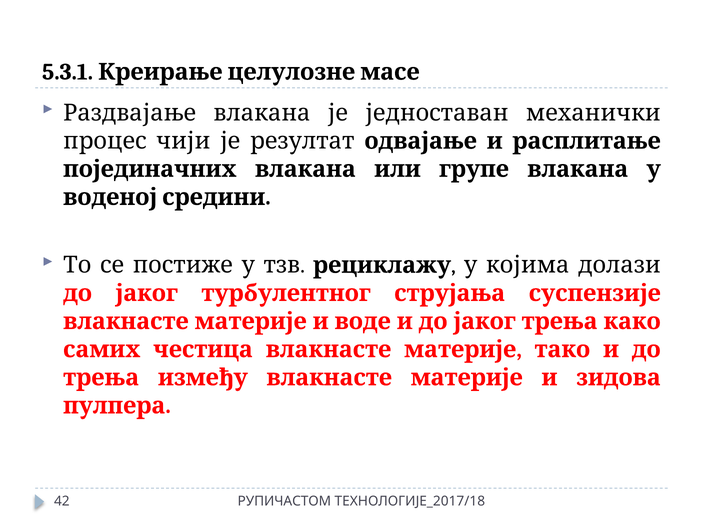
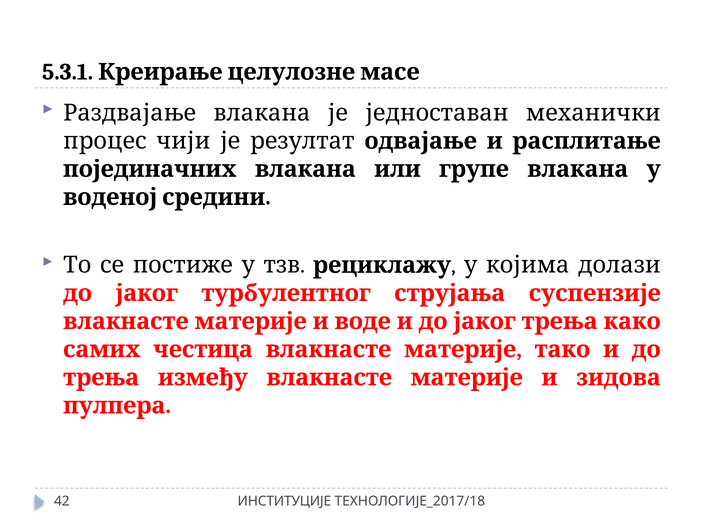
РУПИЧАСТОМ: РУПИЧАСТОМ -> ИНСТИТУЦИЈЕ (284, 501)
